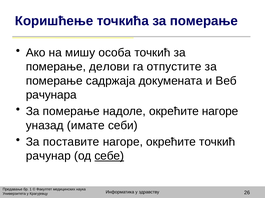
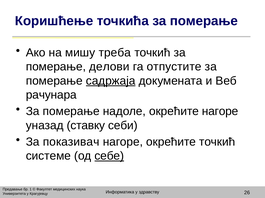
особа: особа -> треба (115, 53)
садржаја underline: none -> present (111, 81)
имате: имате -> ставку (86, 126)
поставите: поставите -> показивач (71, 142)
рачунар: рачунар -> системе (48, 157)
